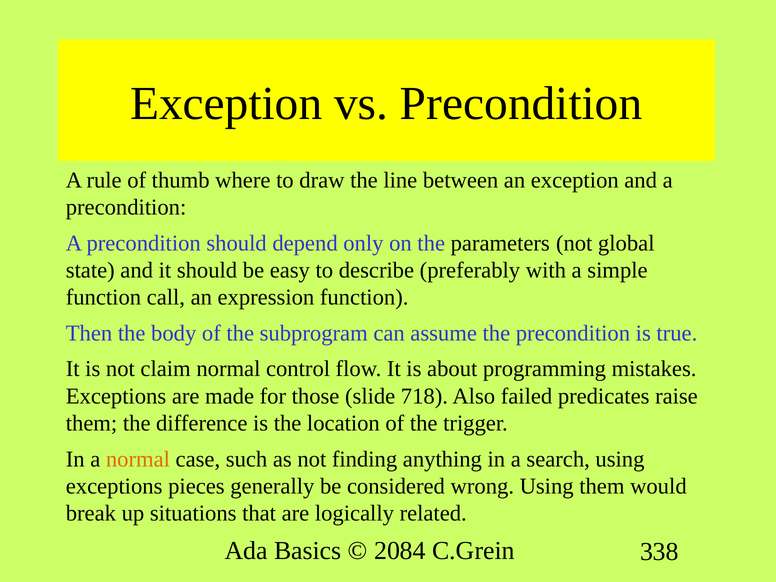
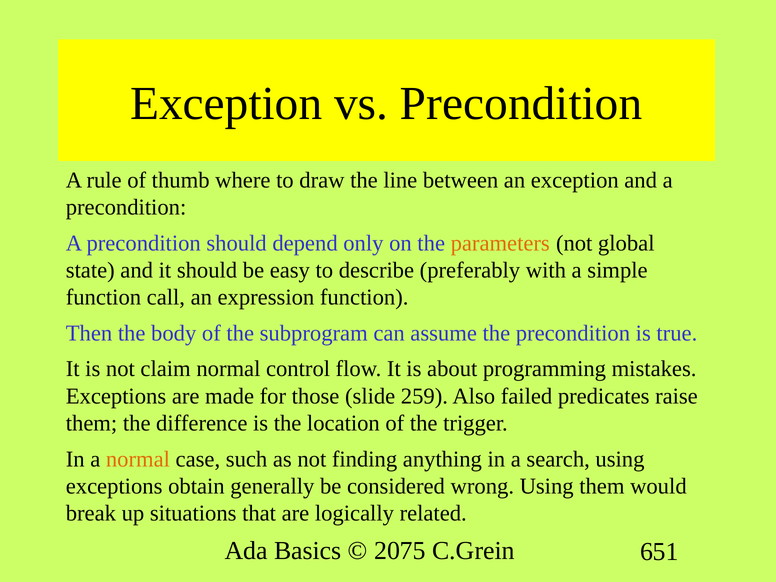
parameters colour: black -> orange (500, 243)
718: 718 -> 259 (424, 396)
pieces: pieces -> obtain (196, 486)
2084: 2084 -> 2075 (400, 551)
338: 338 -> 651 (659, 552)
